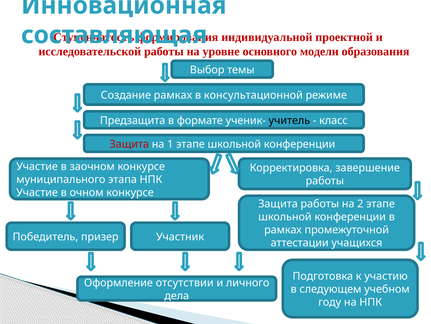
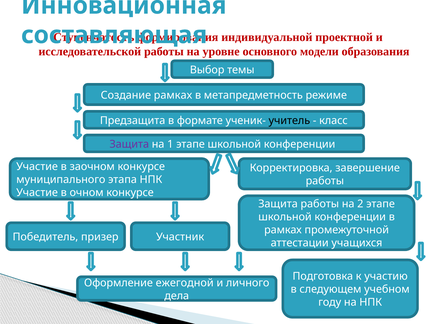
консультационной: консультационной -> метапредметность (253, 95)
Защита colour: red -> purple (129, 144)
отсутствии: отсутствии -> ежегодной (185, 282)
